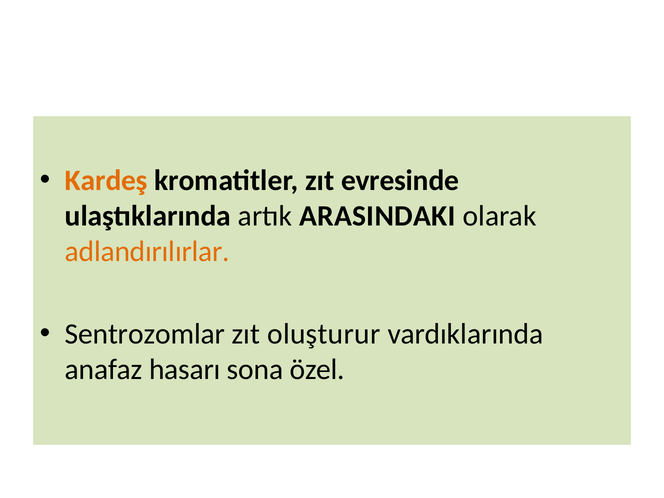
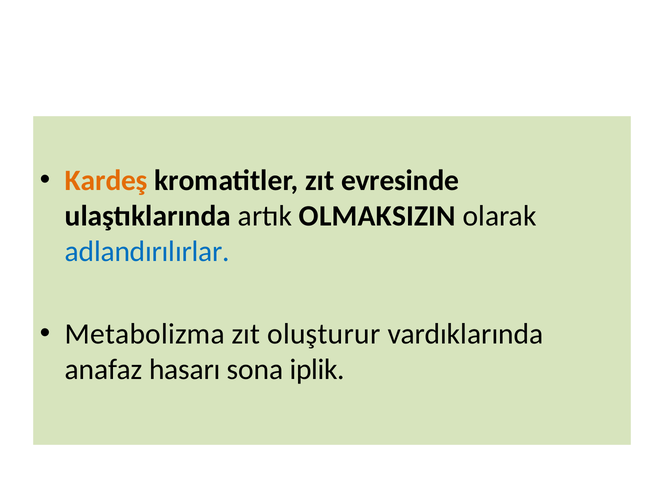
ARASINDAKI: ARASINDAKI -> OLMAKSIZIN (377, 216)
adlandırılırlar colour: orange -> blue (147, 251)
Sentrozomlar: Sentrozomlar -> Metabolizma (145, 334)
özel: özel -> iplik (317, 370)
